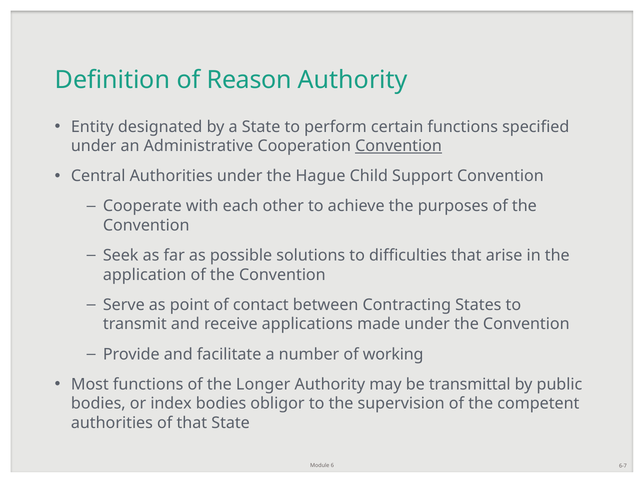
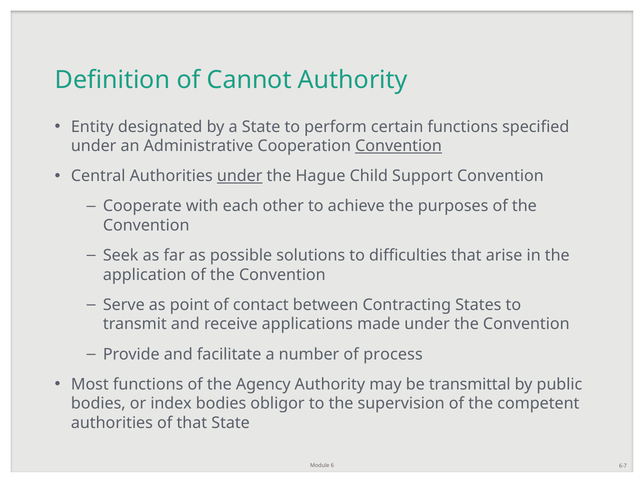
Reason: Reason -> Cannot (249, 80)
under underline: none -> present (240, 176)
working: working -> process (393, 354)
Longer: Longer -> Agency (263, 384)
